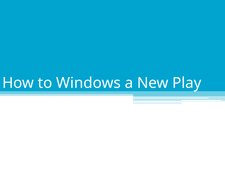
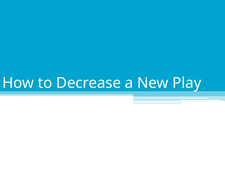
Windows: Windows -> Decrease (89, 83)
